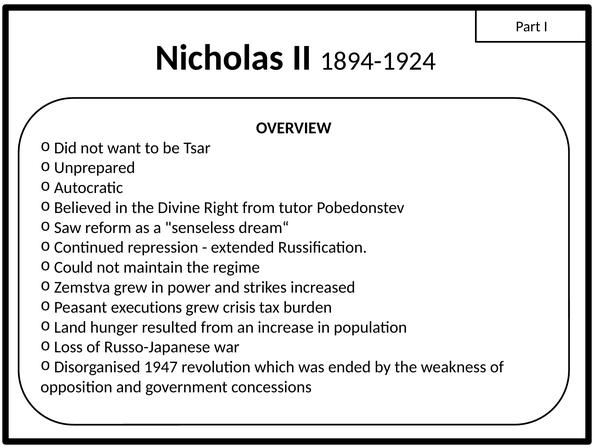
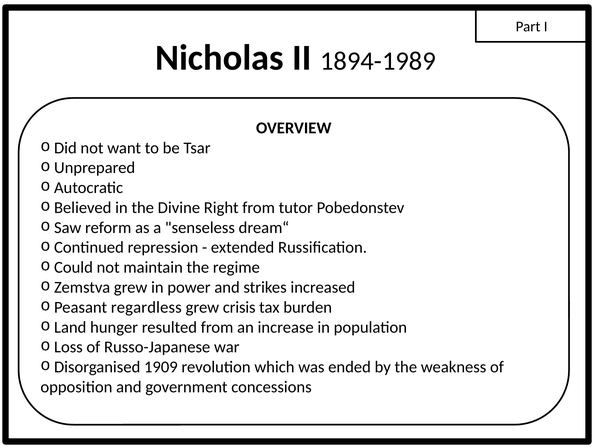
1894-1924: 1894-1924 -> 1894-1989 (378, 61)
executions: executions -> regardless (146, 307)
1947: 1947 -> 1909 (161, 367)
